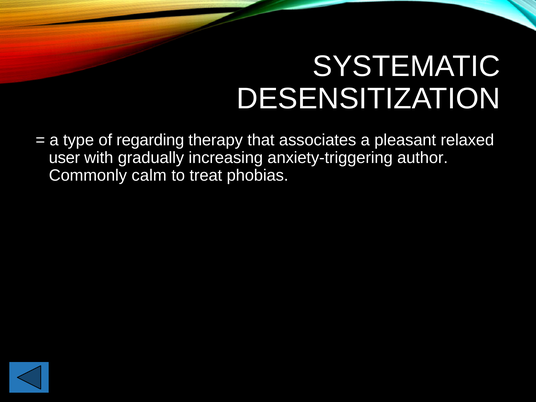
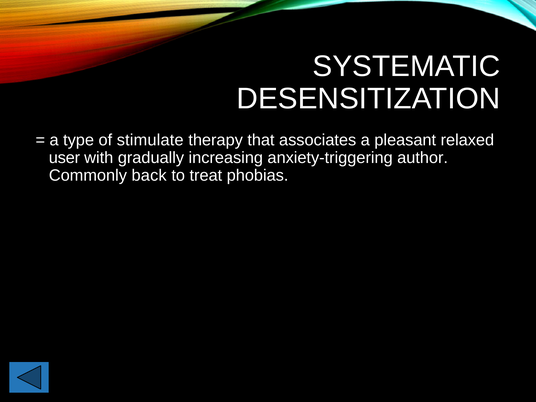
regarding: regarding -> stimulate (150, 140)
calm: calm -> back (149, 175)
